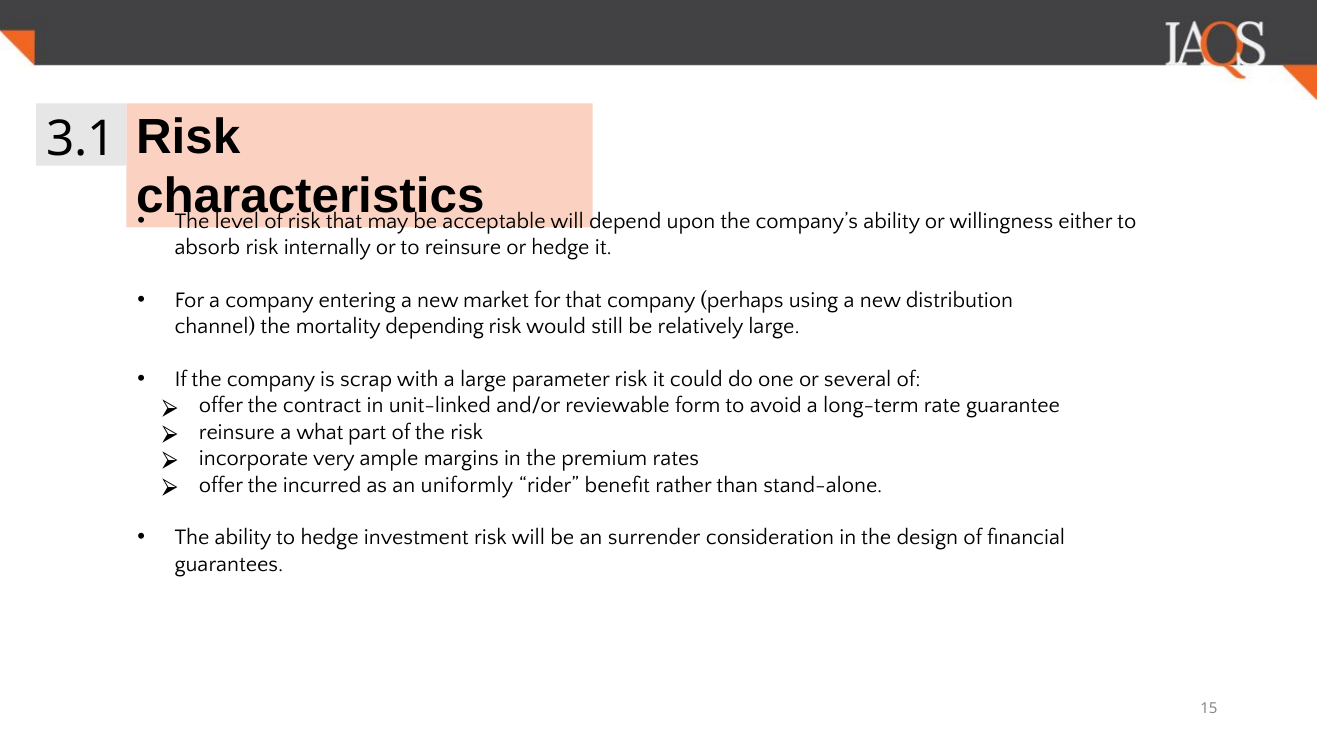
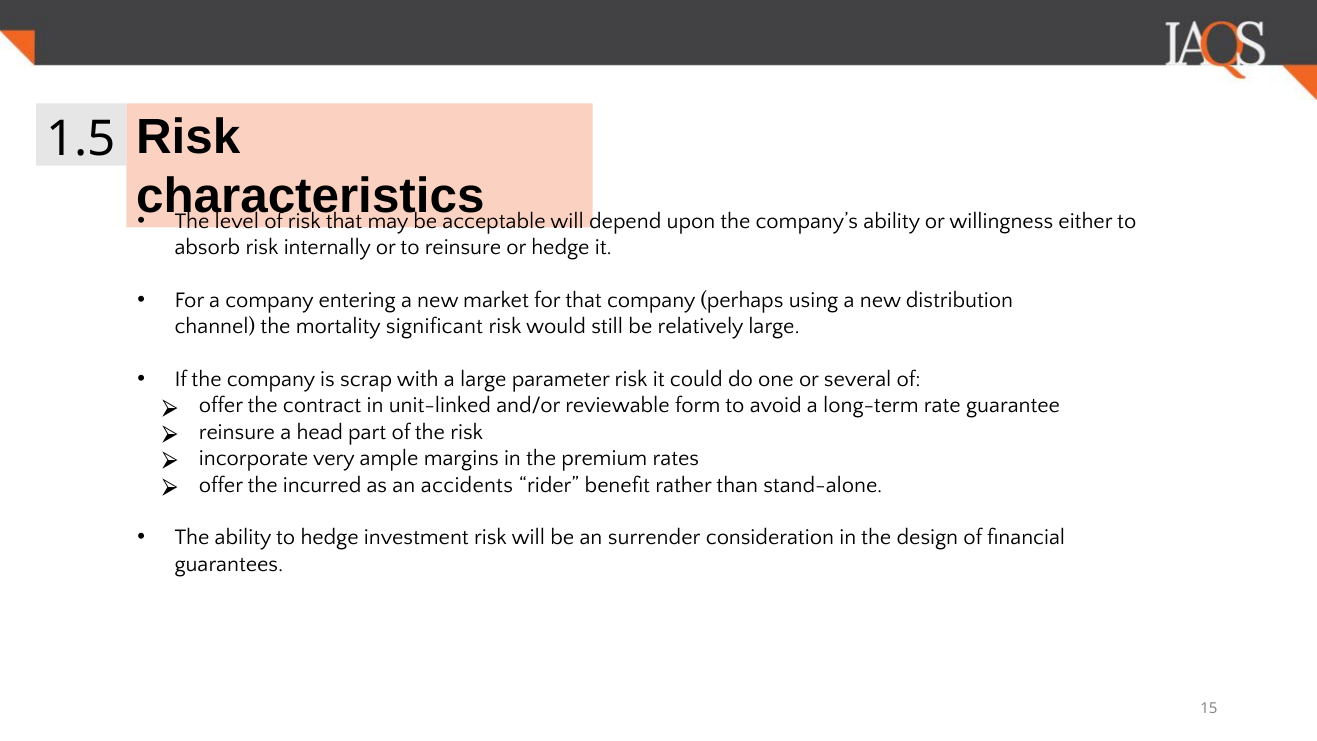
3.1: 3.1 -> 1.5 (81, 139)
depending: depending -> significant (435, 327)
what: what -> head (320, 432)
uniformly: uniformly -> accidents (467, 485)
